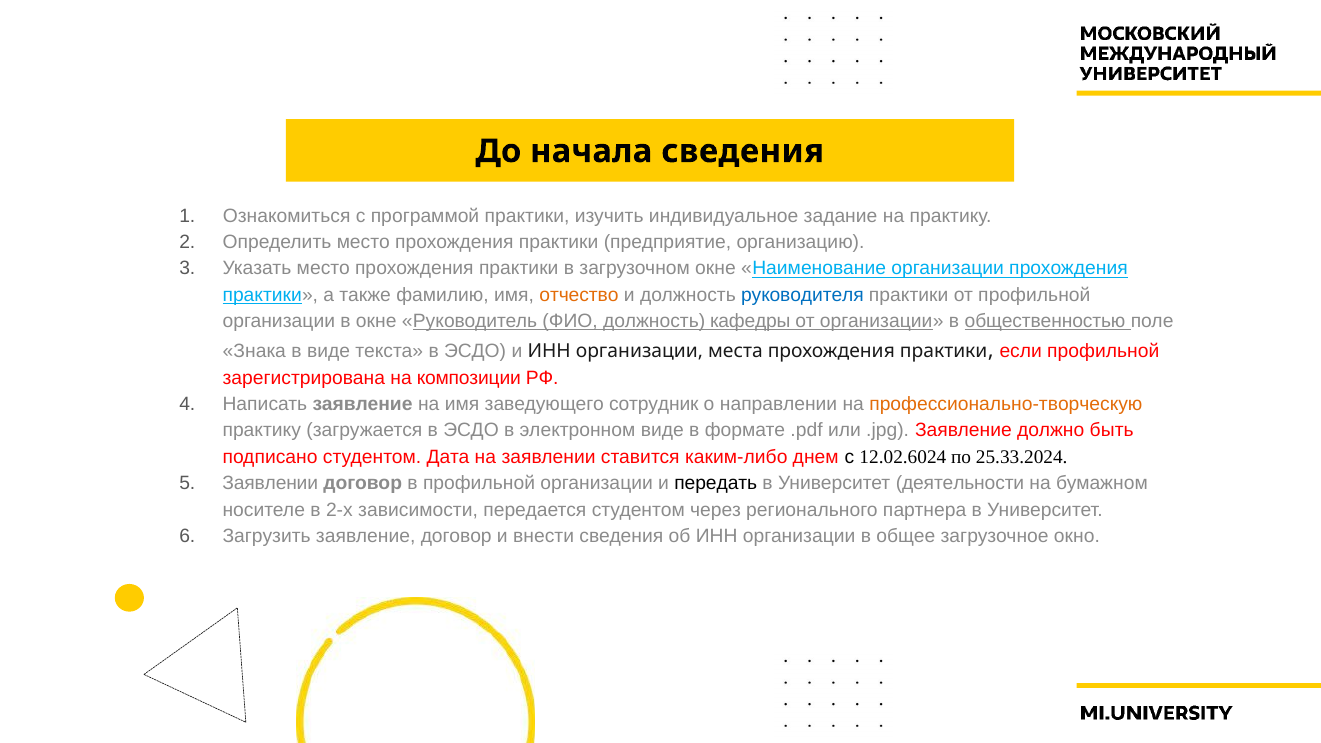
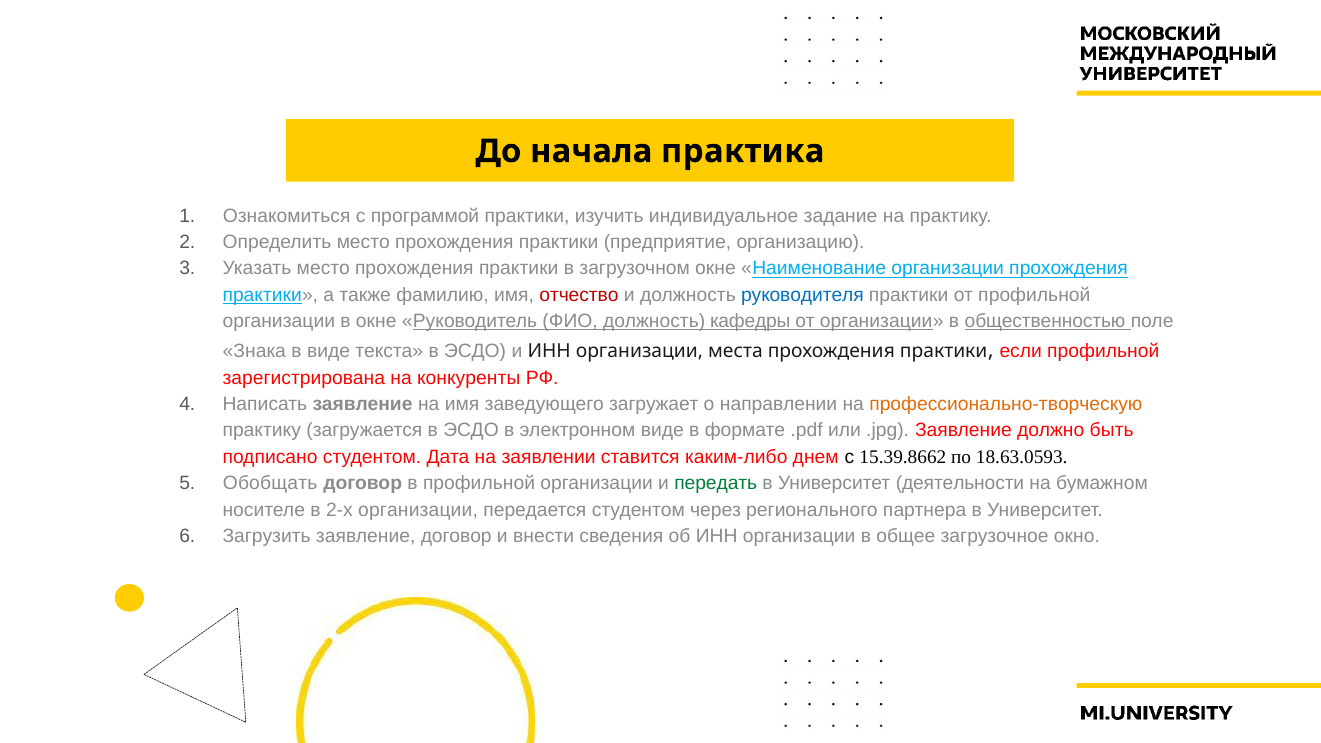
начала сведения: сведения -> практика (743, 151)
отчество colour: orange -> red (579, 295)
композиции: композиции -> конкуренты (469, 378)
сотрудник: сотрудник -> загружает (654, 404)
12.02.6024: 12.02.6024 -> 15.39.8662 (903, 457)
25.33.2024: 25.33.2024 -> 18.63.0593 (1022, 457)
Заявлении: Заявлении -> Обобщать (270, 483)
передать colour: black -> green (716, 483)
2-х зависимости: зависимости -> организации (418, 510)
